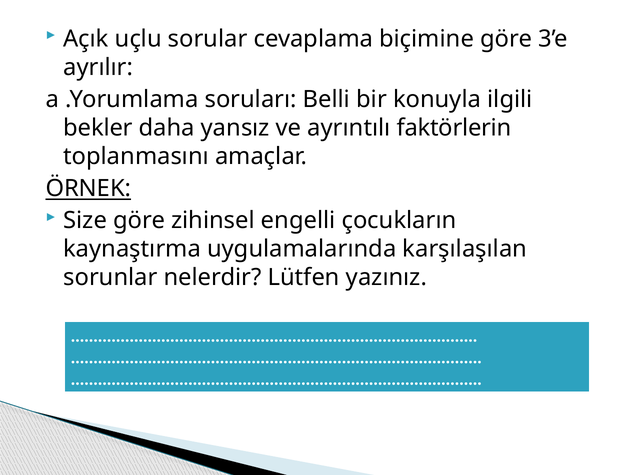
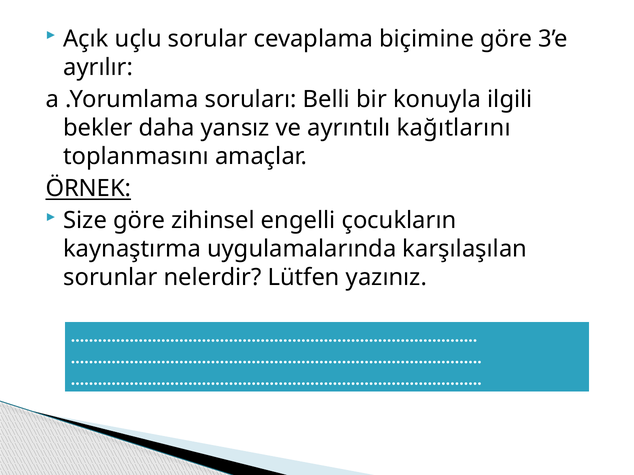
faktörlerin: faktörlerin -> kağıtlarını (454, 128)
